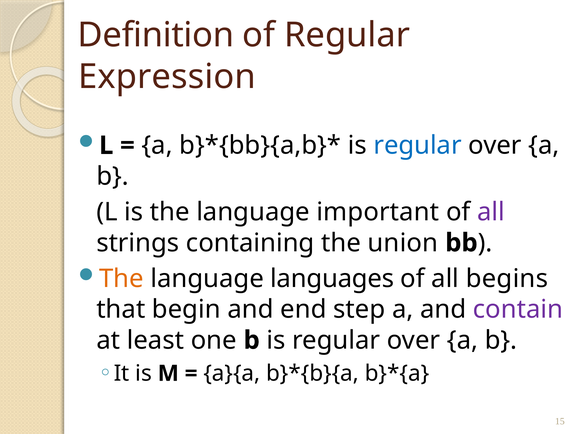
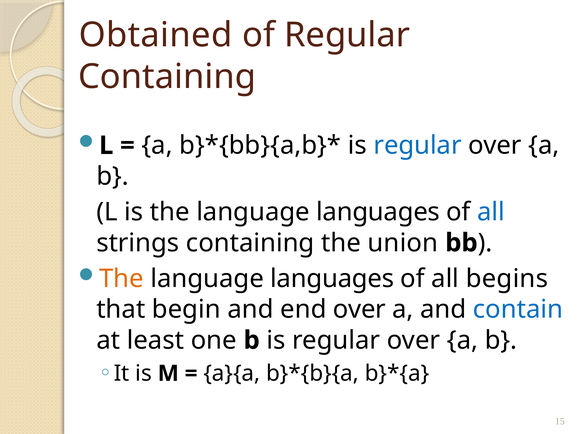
Definition: Definition -> Obtained (156, 35)
Expression: Expression -> Containing (167, 77)
is the language important: important -> languages (378, 212)
all colour: purple -> blue (491, 212)
end step: step -> over (359, 310)
contain colour: purple -> blue (518, 310)
